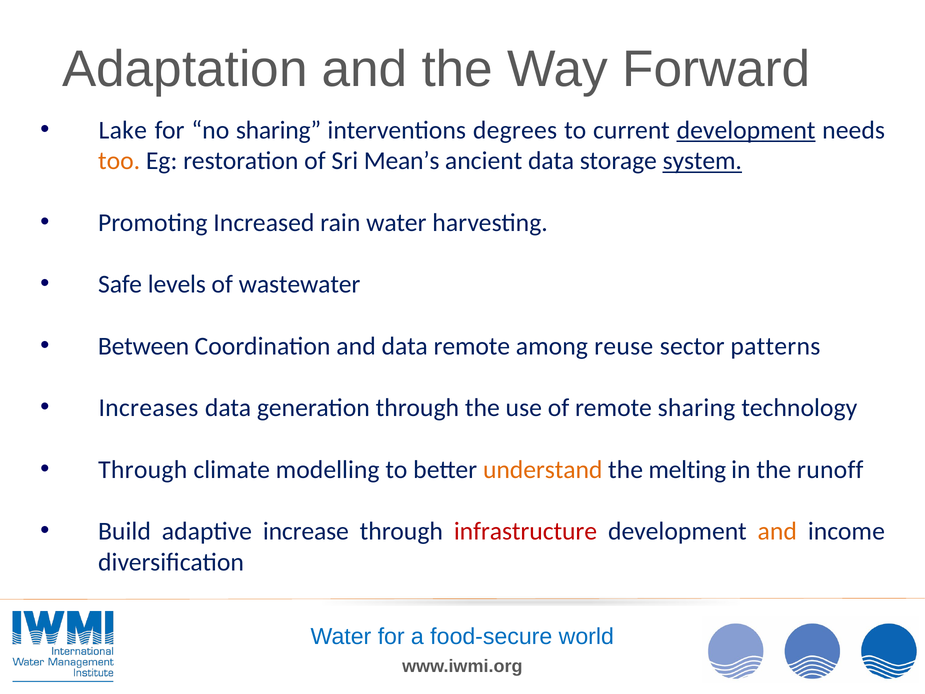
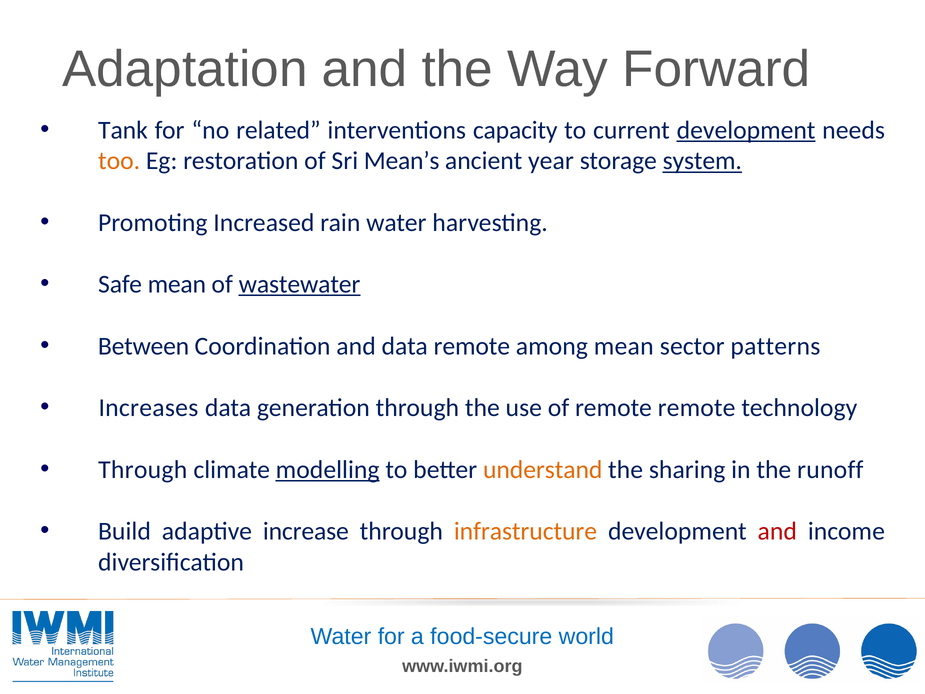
Lake: Lake -> Tank (123, 130)
no sharing: sharing -> related (278, 130)
degrees: degrees -> capacity (515, 130)
ancient data: data -> year (551, 161)
Safe levels: levels -> mean (177, 284)
wastewater underline: none -> present (300, 284)
among reuse: reuse -> mean (624, 346)
remote sharing: sharing -> remote (697, 408)
modelling underline: none -> present (328, 469)
melting: melting -> sharing (687, 469)
infrastructure colour: red -> orange (526, 531)
and colour: orange -> red (777, 531)
